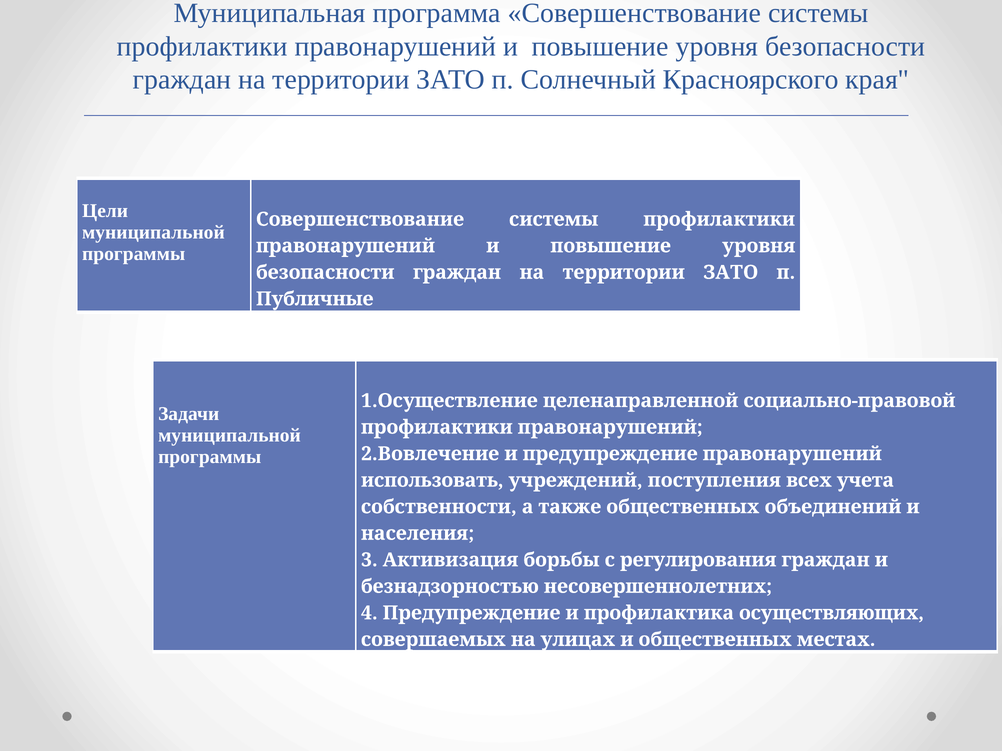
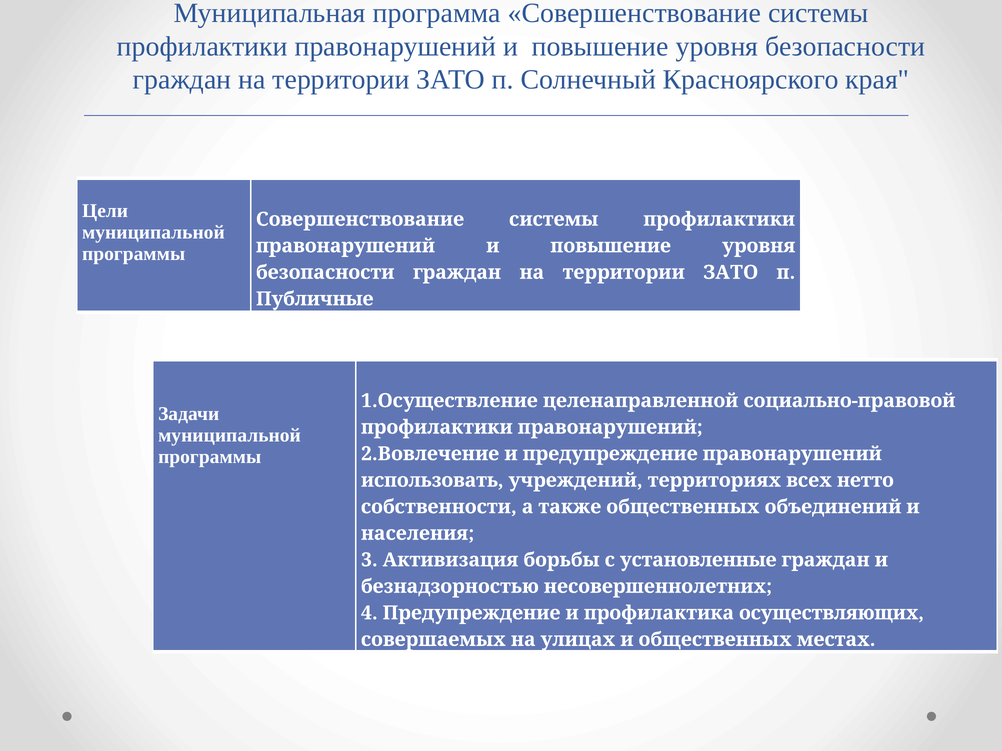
поступления: поступления -> территориях (714, 481)
учета: учета -> нетто (865, 481)
регулирования: регулирования -> установленные (698, 560)
